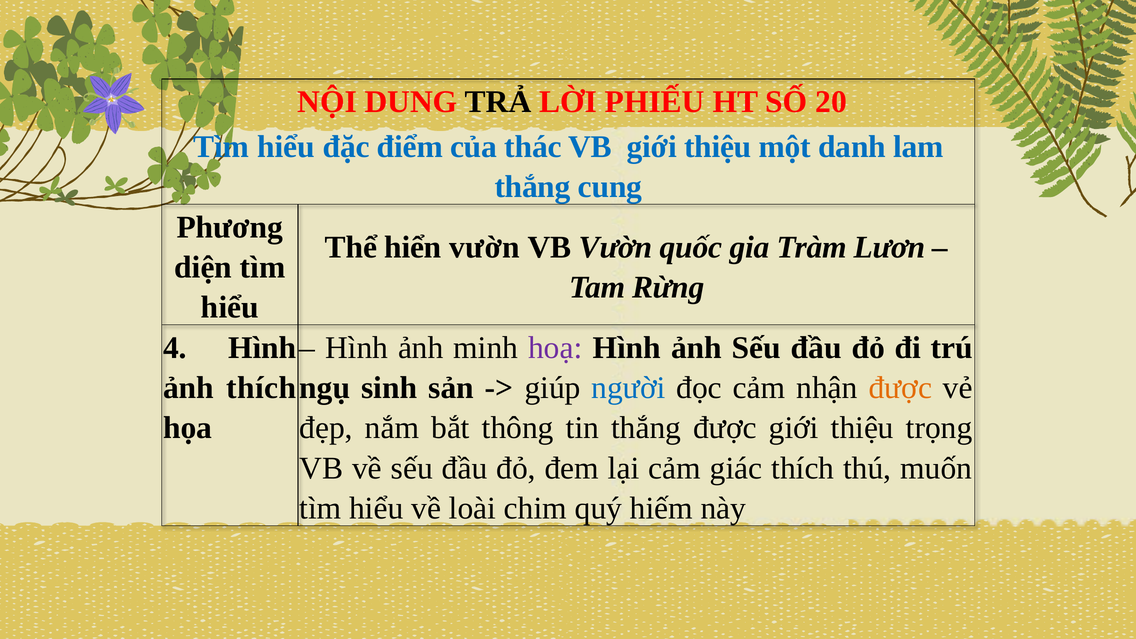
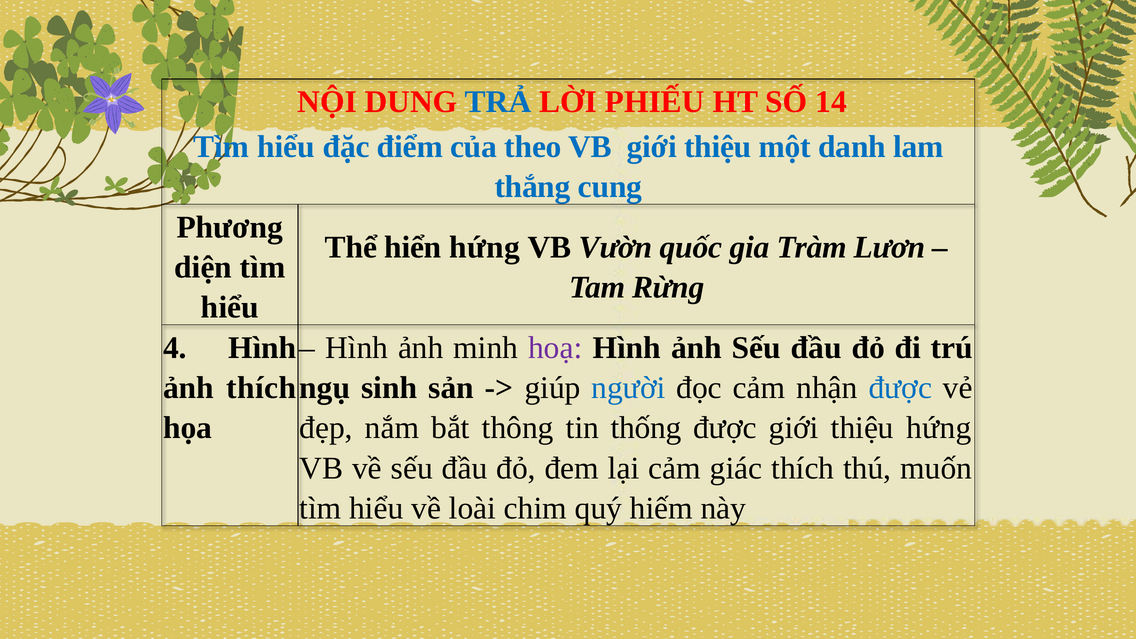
TRẢ colour: black -> blue (498, 102)
20: 20 -> 14 (831, 102)
thác: thác -> theo (533, 147)
hiển vườn: vườn -> hứng (485, 247)
được colour: orange -> blue (900, 388)
tin thắng: thắng -> thống (646, 428)
thiệu trọng: trọng -> hứng (939, 428)
